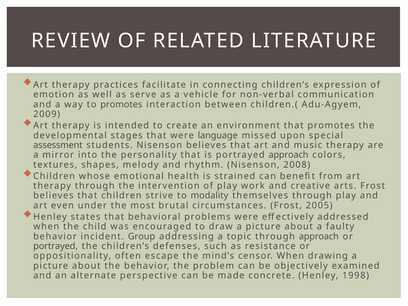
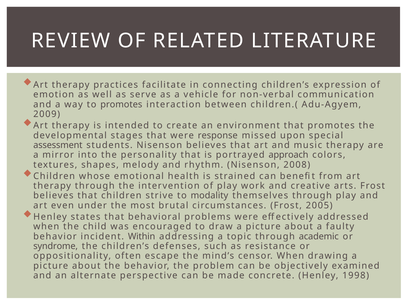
language: language -> response (218, 135)
Group: Group -> Within (142, 236)
through approach: approach -> academic (319, 236)
portrayed: portrayed -> syndrome (56, 246)
